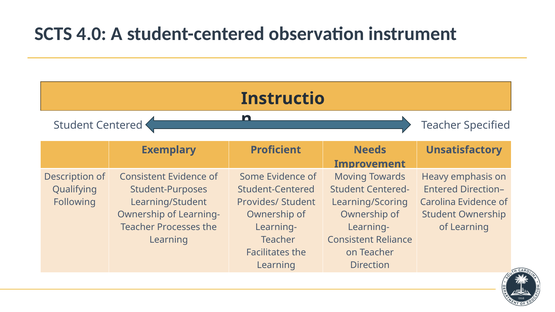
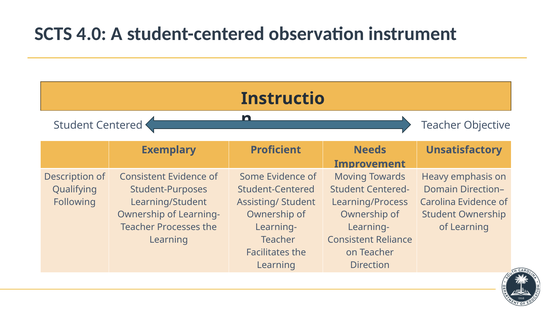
Specified: Specified -> Objective (487, 125)
Entered: Entered -> Domain (441, 189)
Provides/: Provides/ -> Assisting/ (258, 202)
Learning/Scoring: Learning/Scoring -> Learning/Process (370, 202)
